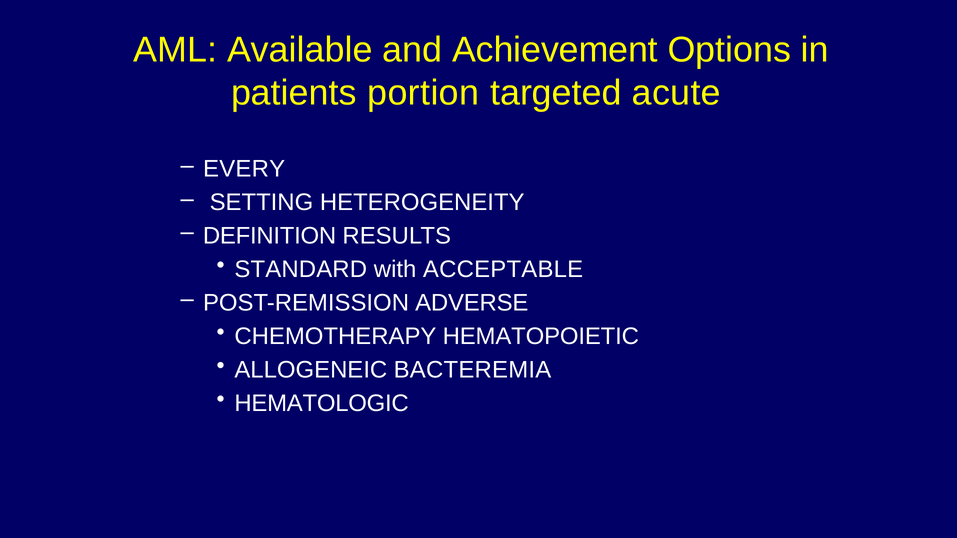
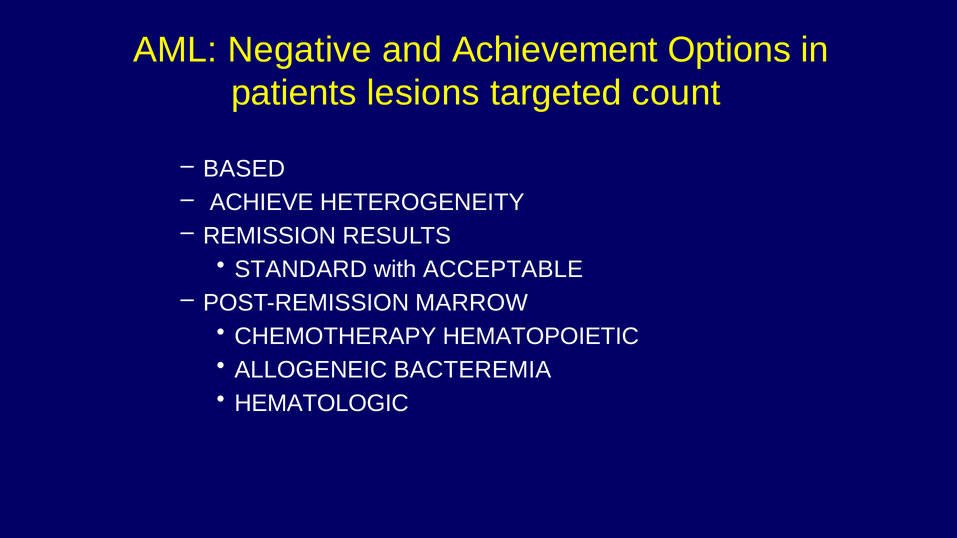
Available: Available -> Negative (300, 50)
portion: portion -> lesions (423, 93)
acute: acute -> count (676, 93)
EVERY: EVERY -> BASED (244, 169)
SETTING: SETTING -> ACHIEVE (262, 203)
DEFINITION: DEFINITION -> REMISSION (270, 236)
ADVERSE: ADVERSE -> MARROW (472, 303)
